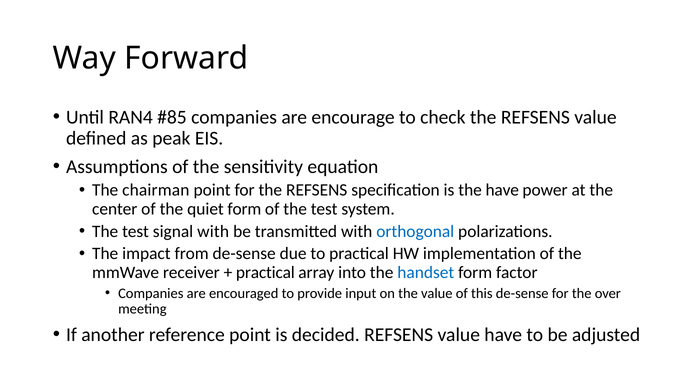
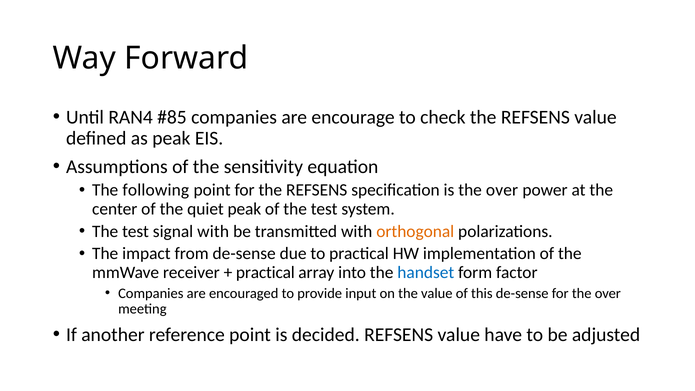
chairman: chairman -> following (156, 190)
is the have: have -> over (502, 190)
quiet form: form -> peak (244, 209)
orthogonal colour: blue -> orange (415, 231)
